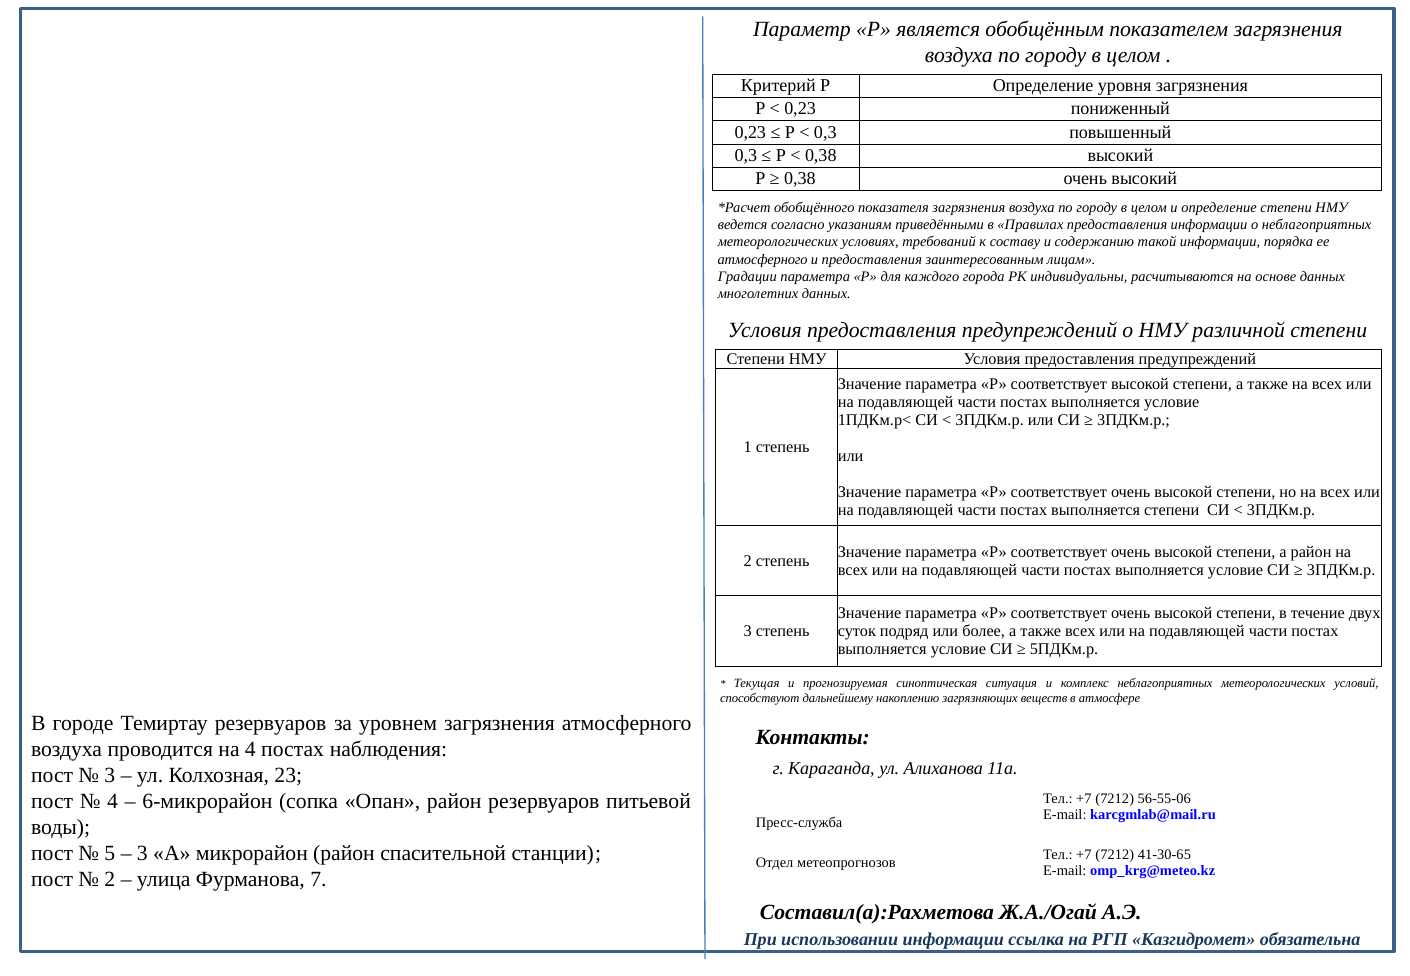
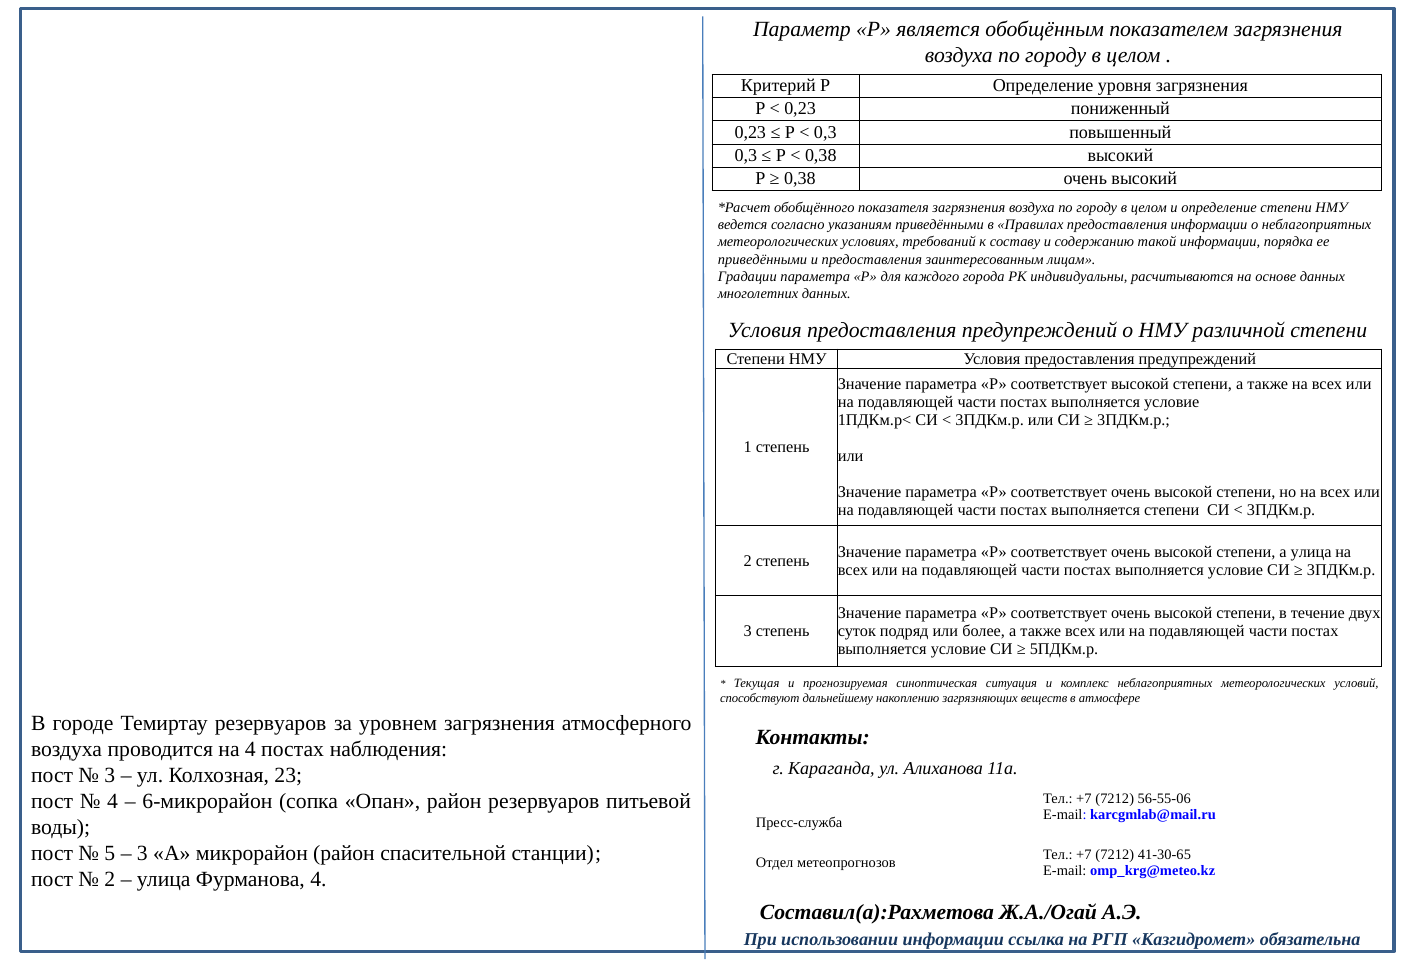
атмосферного: атмосферного -> приведёнными (762, 259)
а район: район -> улица (1311, 552)
Фурманова 7: 7 -> 4 (318, 879)
